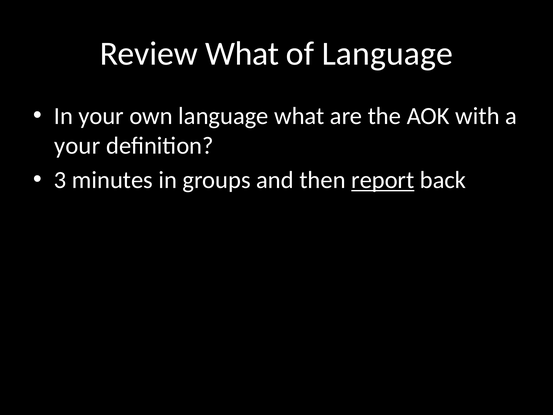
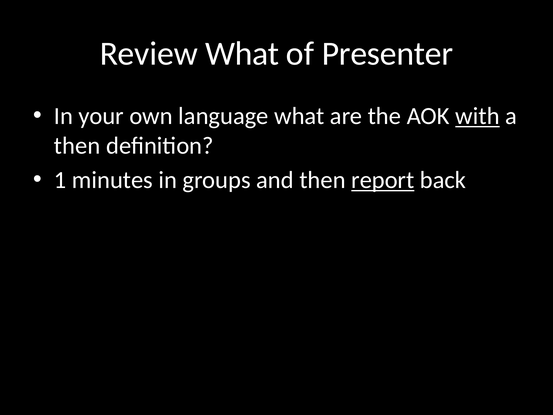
of Language: Language -> Presenter (387, 54)
with underline: none -> present (477, 116)
your: your -> then (77, 146)
3: 3 -> 1 (60, 180)
